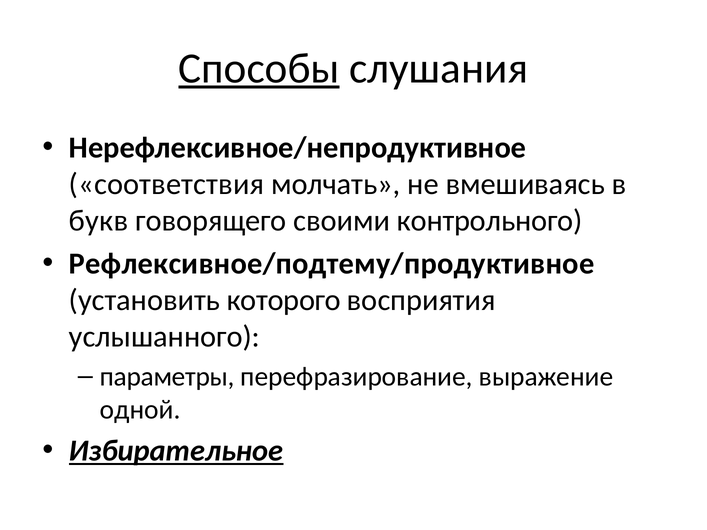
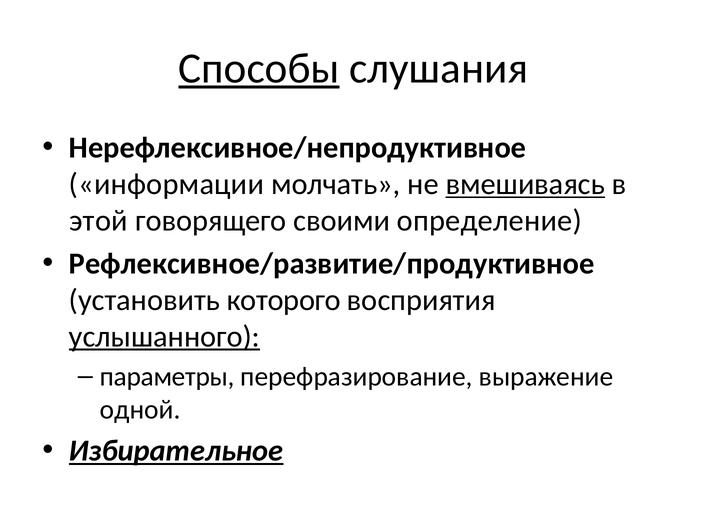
соответствия: соответствия -> информации (166, 184)
вмешиваясь underline: none -> present (525, 184)
букв: букв -> этой (99, 221)
контрольного: контрольного -> определение (489, 221)
Рефлексивное/подтему/продуктивное: Рефлексивное/подтему/продуктивное -> Рефлексивное/развитие/продуктивное (332, 264)
услышанного underline: none -> present (164, 337)
